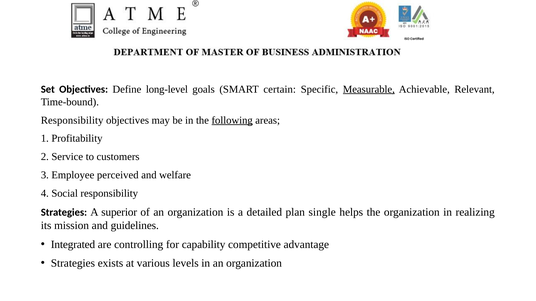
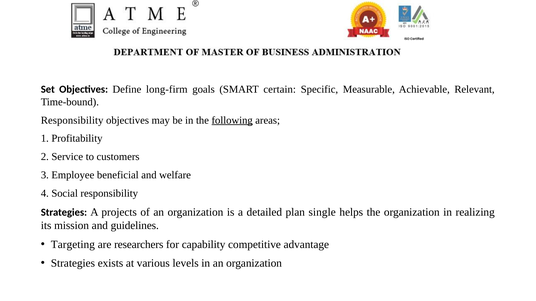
long-level: long-level -> long-firm (167, 89)
Measurable underline: present -> none (369, 89)
perceived: perceived -> beneficial (118, 175)
superior: superior -> projects (119, 212)
Integrated: Integrated -> Targeting (73, 245)
controlling: controlling -> researchers (139, 245)
